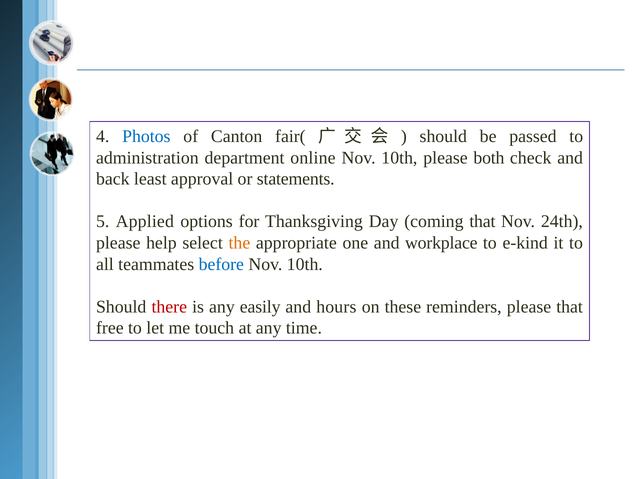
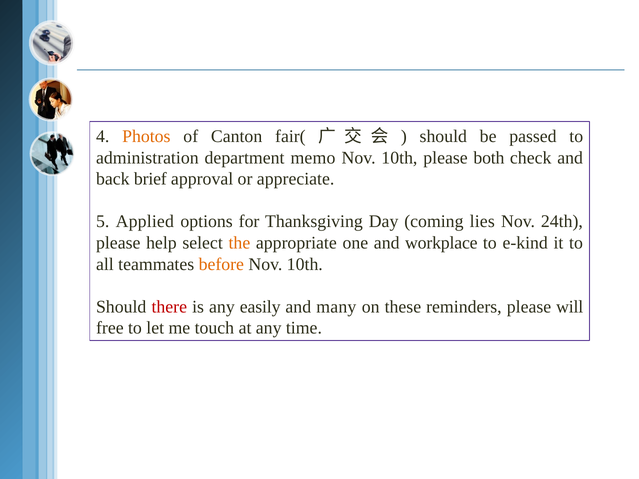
Photos colour: blue -> orange (146, 137)
online: online -> memo (313, 158)
least: least -> brief (150, 179)
statements: statements -> appreciate (296, 179)
coming that: that -> lies (482, 222)
before colour: blue -> orange (221, 264)
hours: hours -> many (336, 307)
please that: that -> will (570, 307)
